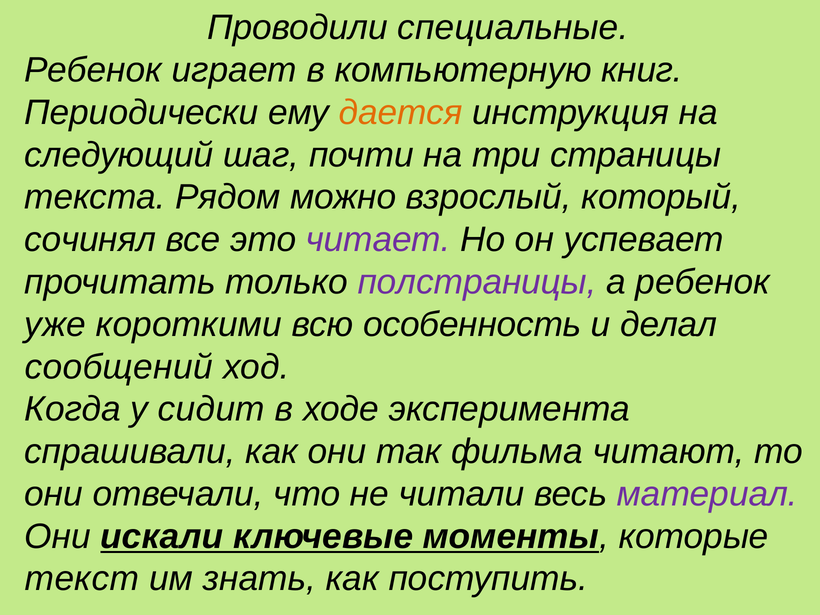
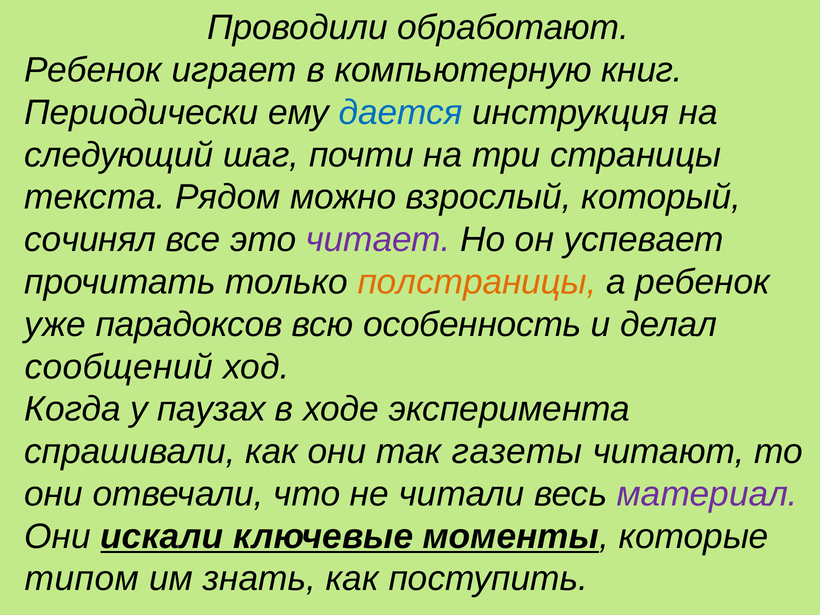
специальные: специальные -> обработают (513, 28)
дается colour: orange -> blue (401, 113)
полстраницы colour: purple -> orange (477, 282)
короткими: короткими -> парадоксов (189, 324)
сидит: сидит -> паузах (212, 409)
фильма: фильма -> газеты (517, 452)
текст: текст -> типом (82, 579)
